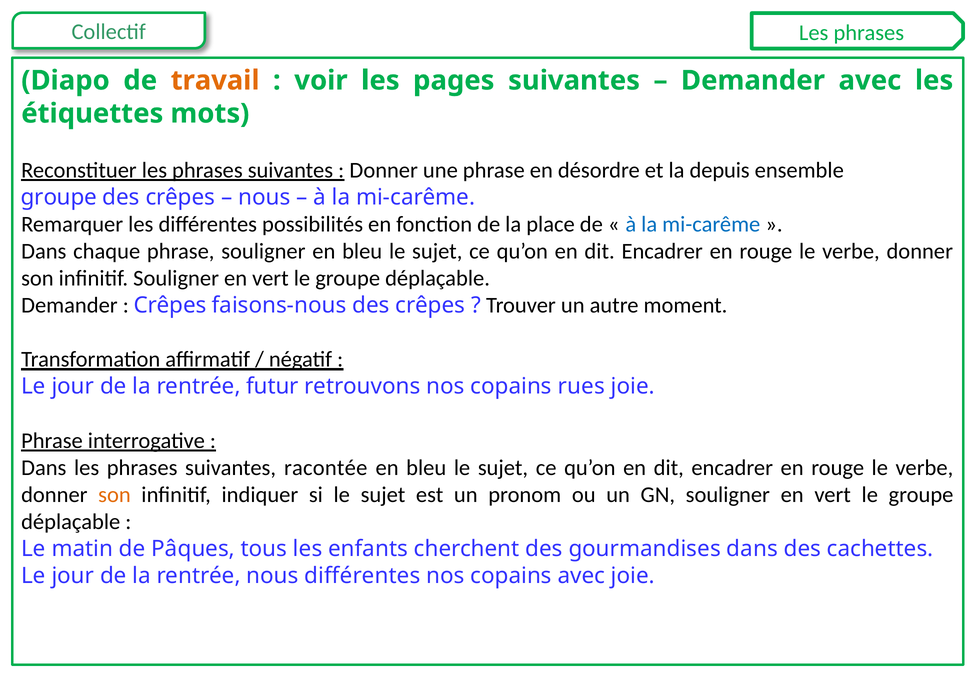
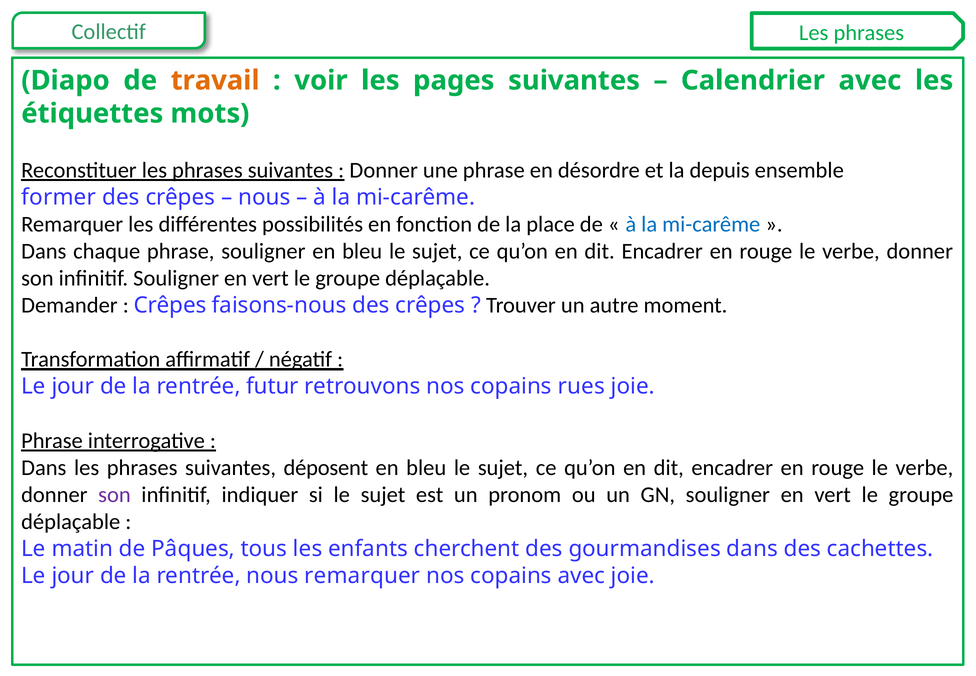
Demander: Demander -> Calendrier (753, 80)
groupe: groupe -> former (59, 197)
racontée: racontée -> déposent (326, 468)
son colour: orange -> purple (115, 495)
nous différentes: différentes -> remarquer (362, 576)
